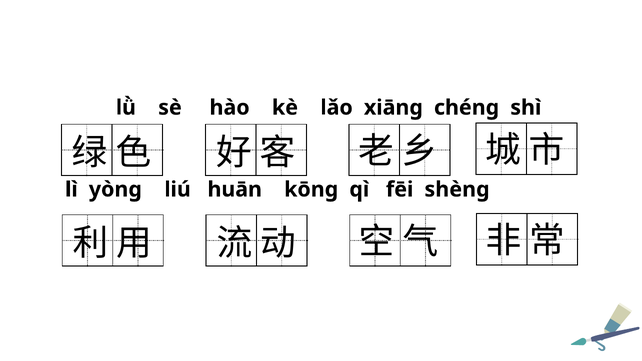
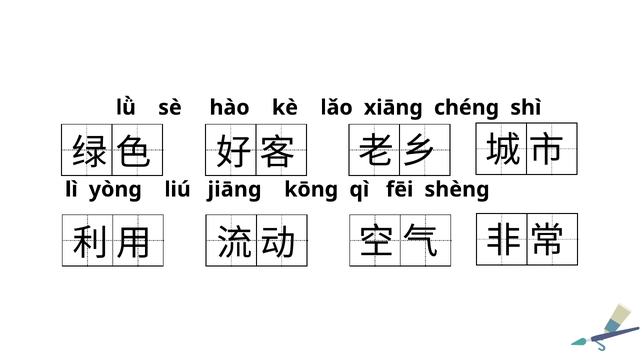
huān: huān -> jiānɡ (235, 190)
